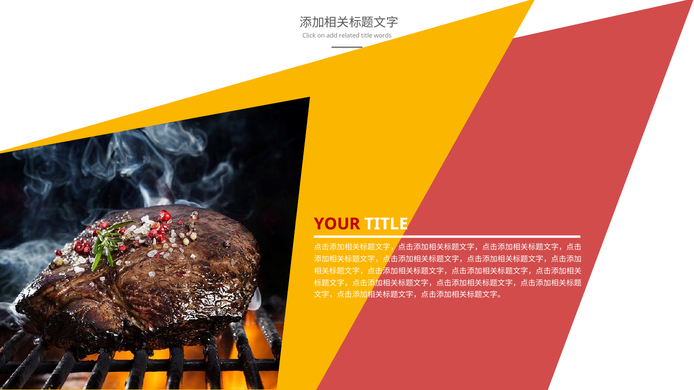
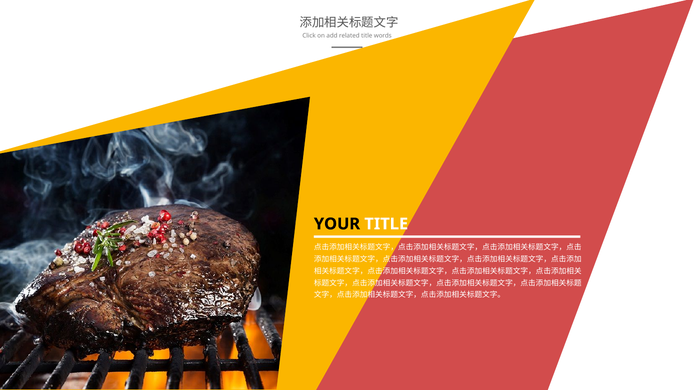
YOUR colour: red -> black (337, 224)
